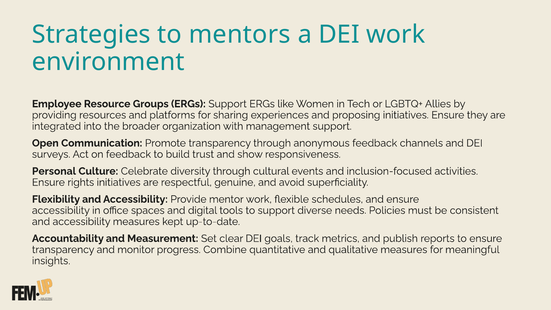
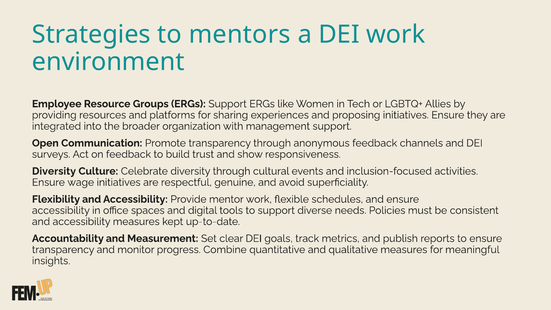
Personal: Personal -> Diversity (54, 171)
rights: rights -> wage (81, 182)
